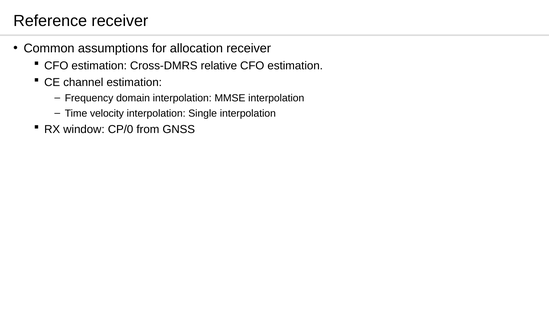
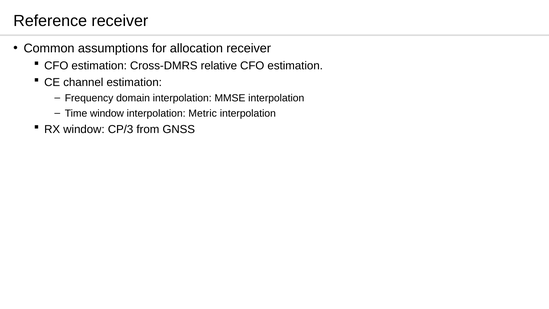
Time velocity: velocity -> window (107, 113)
Single: Single -> Metric (203, 113)
CP/0: CP/0 -> CP/3 (121, 129)
